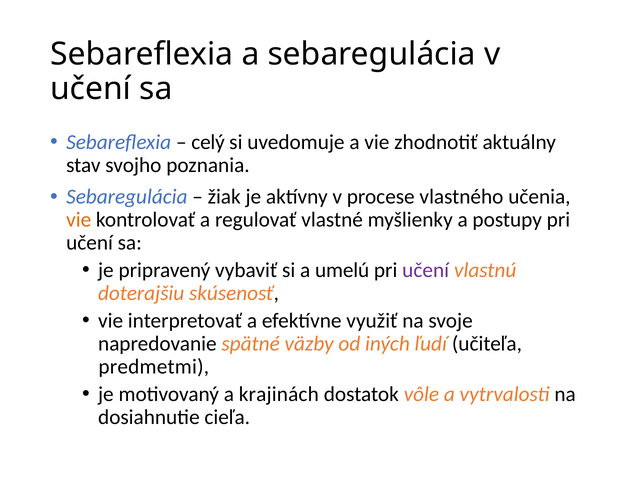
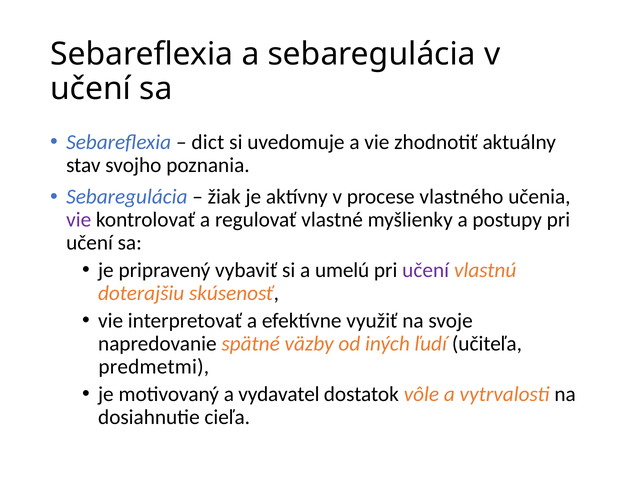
celý: celý -> dict (208, 142)
vie colour: orange -> purple (79, 220)
krajinách: krajinách -> vydavatel (279, 394)
